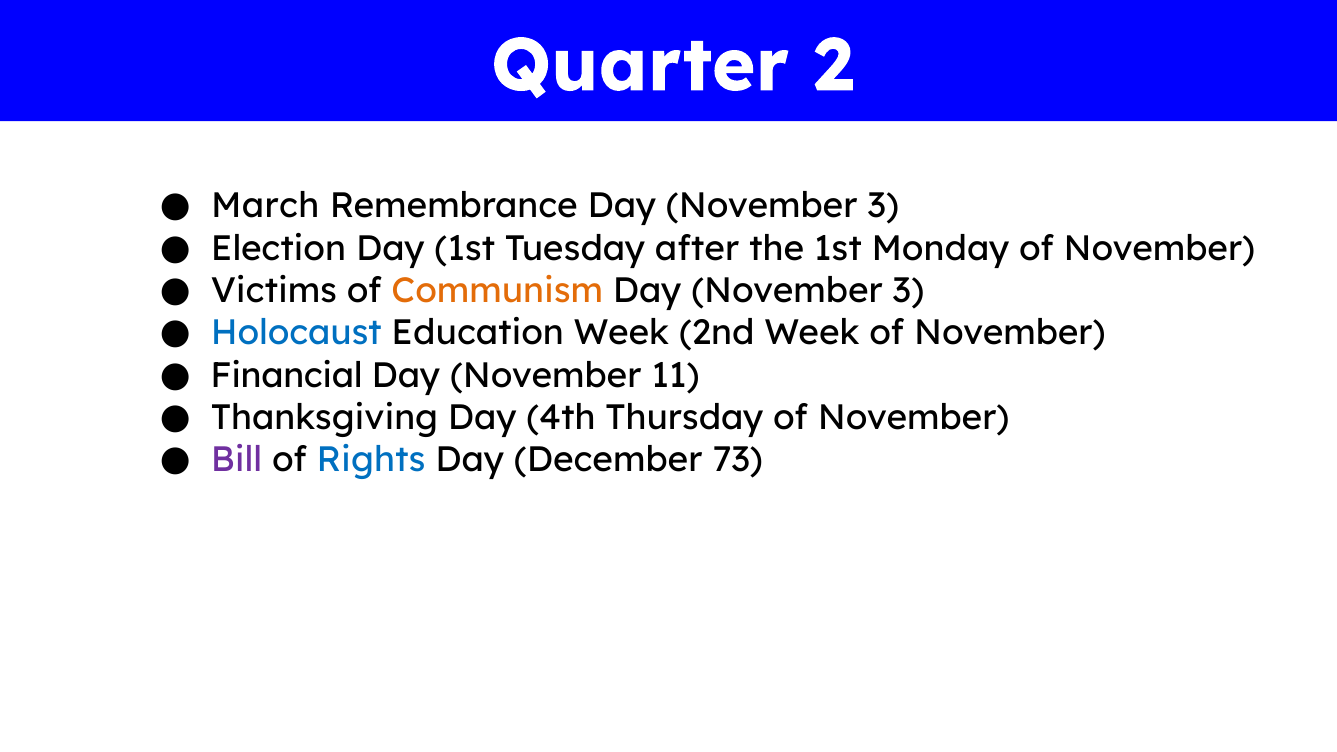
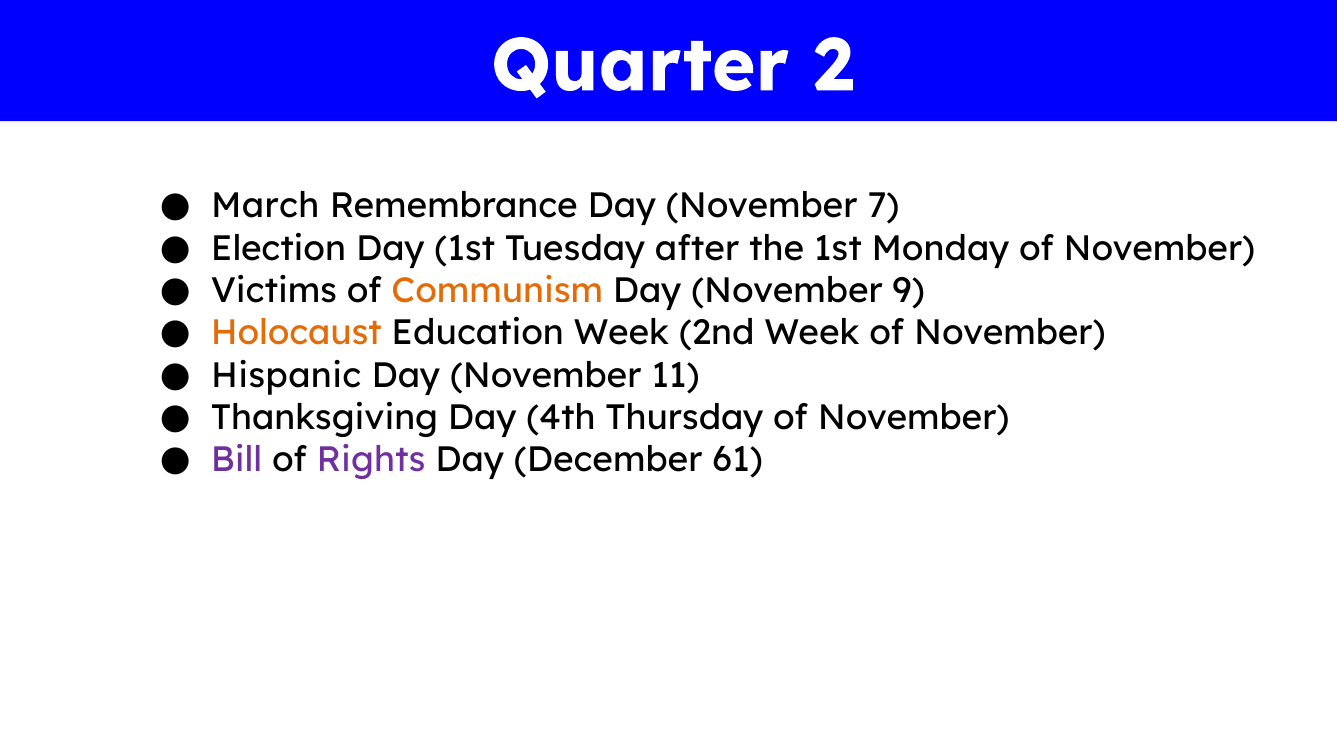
Remembrance Day November 3: 3 -> 7 (883, 206)
3: 3 -> 9 (909, 291)
Holocaust colour: blue -> orange (296, 333)
Financial: Financial -> Hispanic (286, 376)
Rights colour: blue -> purple (371, 460)
73: 73 -> 61 (738, 460)
